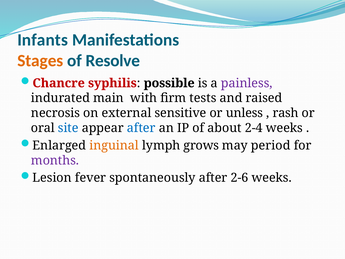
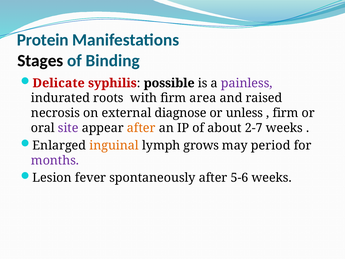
Infants: Infants -> Protein (43, 40)
Stages colour: orange -> black (40, 61)
Resolve: Resolve -> Binding (113, 61)
Chancre: Chancre -> Delicate (59, 83)
main: main -> roots (108, 98)
tests: tests -> area (203, 98)
sensitive: sensitive -> diagnose (181, 113)
rash: rash -> firm (286, 113)
site colour: blue -> purple (68, 128)
after colour: blue -> orange (141, 128)
2-4: 2-4 -> 2-7 (254, 128)
2-6: 2-6 -> 5-6 (239, 178)
